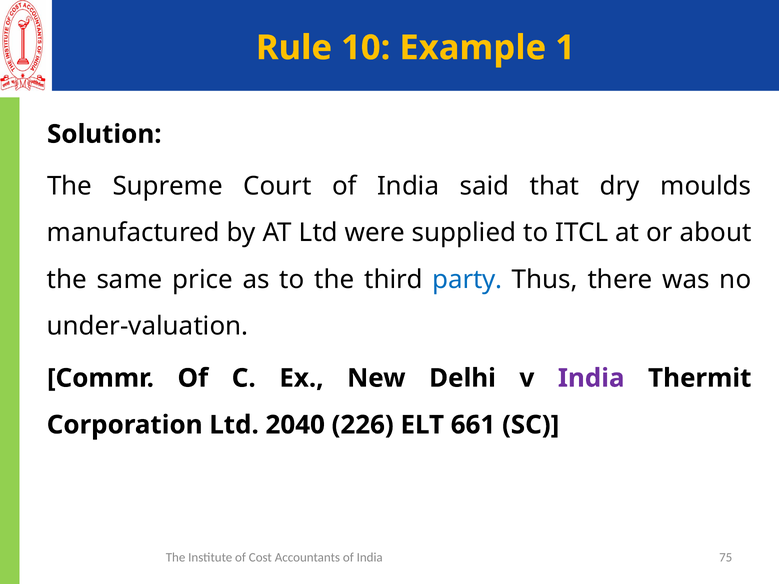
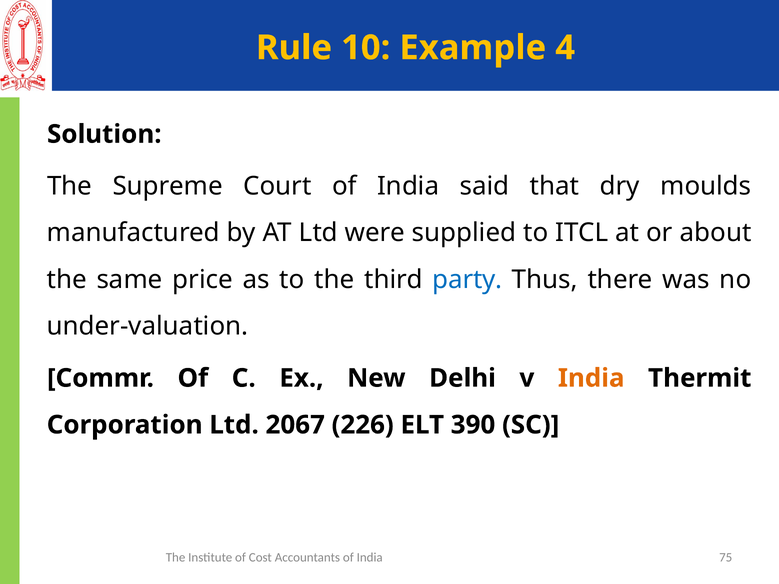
1: 1 -> 4 (565, 48)
India colour: purple -> orange (591, 378)
2040: 2040 -> 2067 (295, 425)
661: 661 -> 390 (473, 425)
